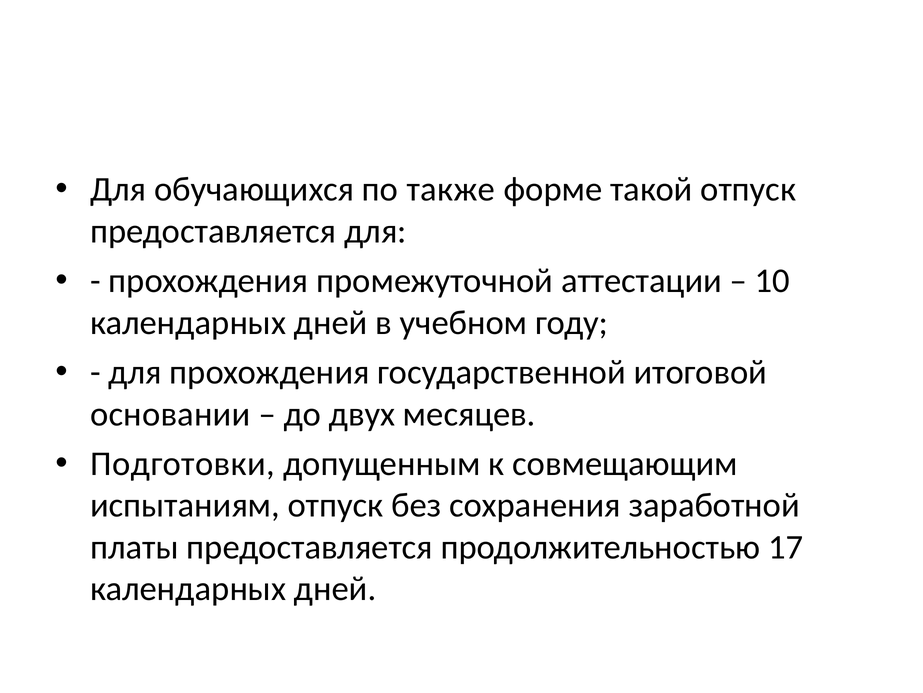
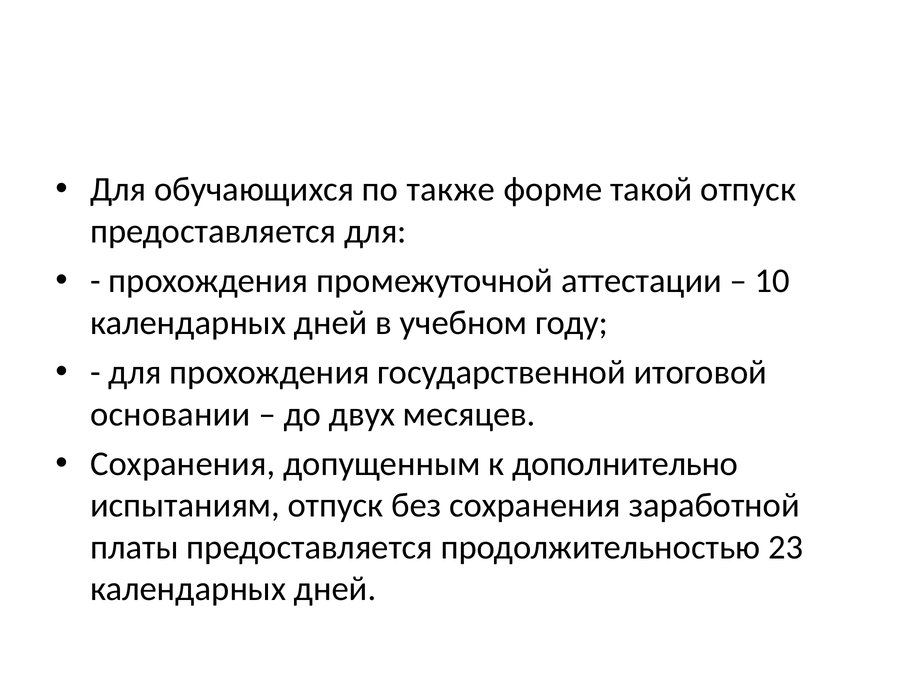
Подготовки: Подготовки -> Сохранения (183, 463)
совмещающим: совмещающим -> дополнительно (625, 463)
17: 17 -> 23 (786, 547)
